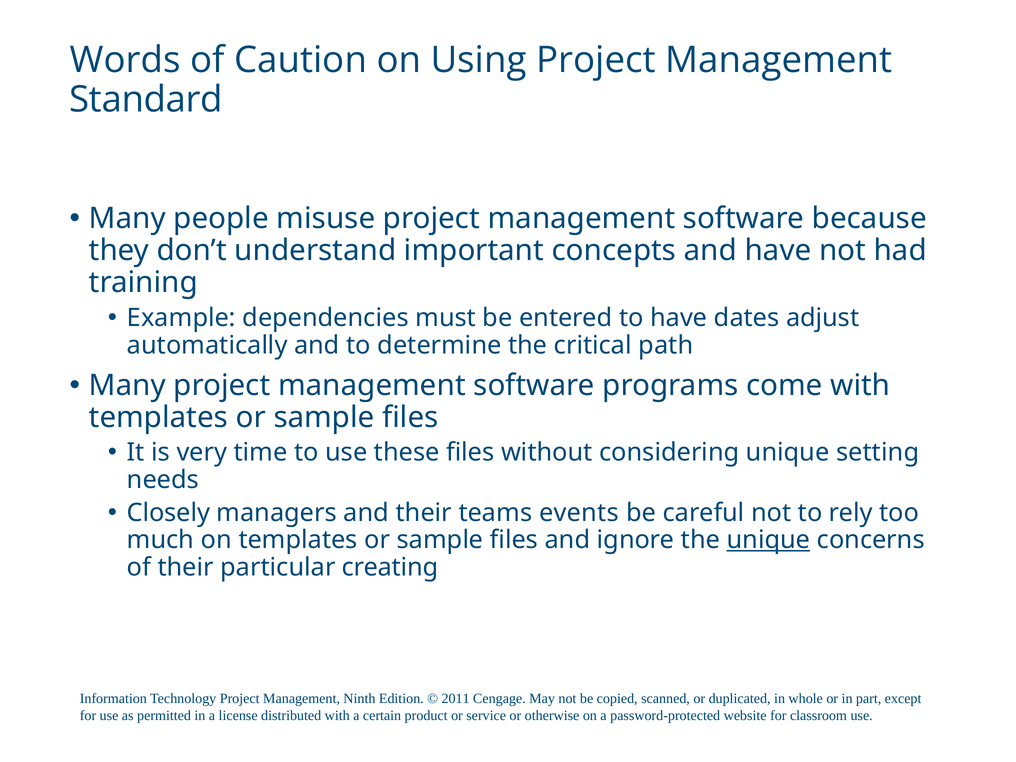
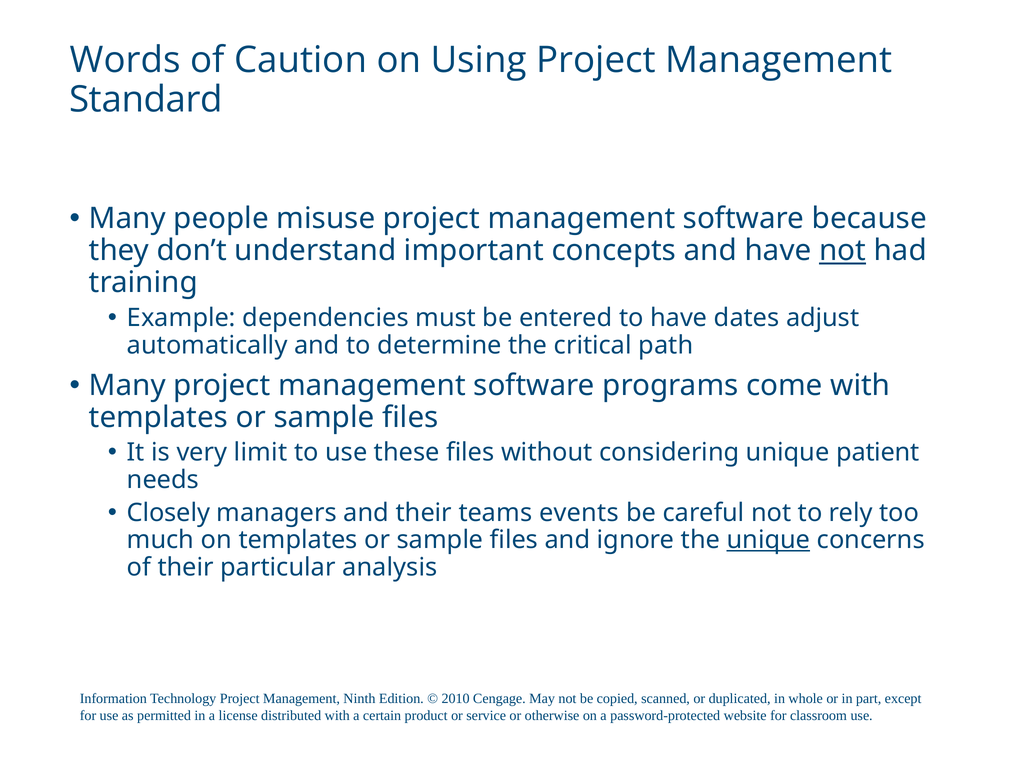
not underline: none -> present (842, 251)
time: time -> limit (261, 452)
setting: setting -> patient (878, 452)
creating: creating -> analysis (390, 567)
2011: 2011 -> 2010 (456, 699)
